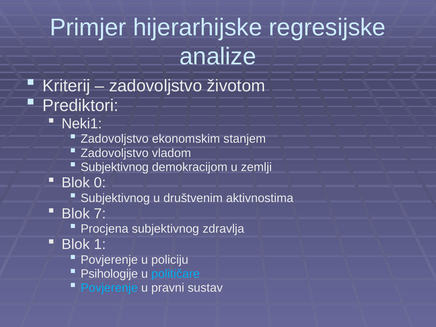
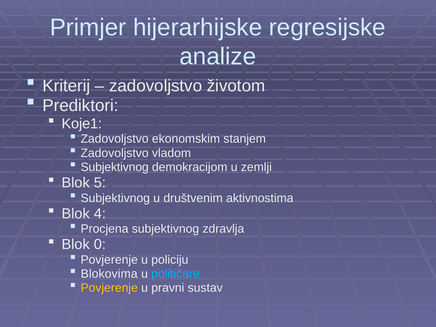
Neki1: Neki1 -> Koje1 (82, 124)
0: 0 -> 5 (100, 183)
7: 7 -> 4 (100, 214)
1: 1 -> 0 (100, 245)
Psihologije: Psihologije -> Blokovima (109, 274)
Povjerenje colour: light blue -> yellow (109, 288)
